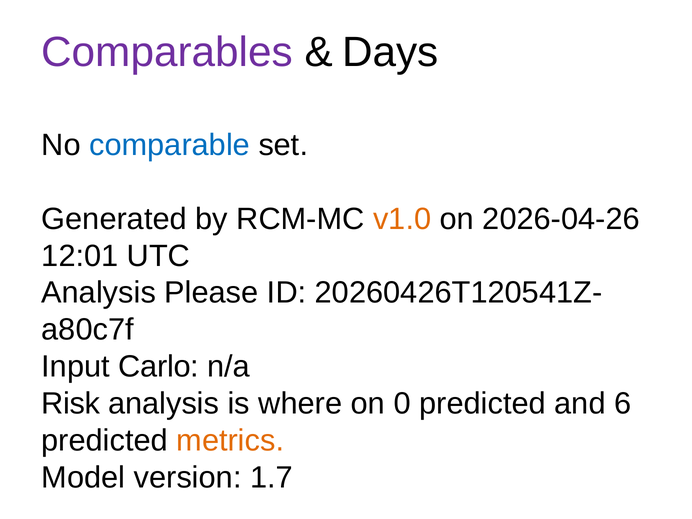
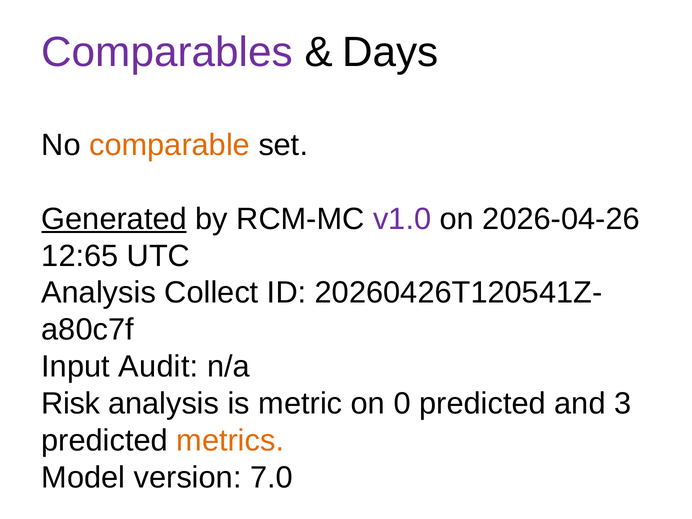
comparable colour: blue -> orange (170, 145)
Generated underline: none -> present (114, 219)
v1.0 colour: orange -> purple (402, 219)
12:01: 12:01 -> 12:65 (80, 256)
Please: Please -> Collect (211, 293)
Carlo: Carlo -> Audit (158, 367)
where: where -> metric (300, 404)
6: 6 -> 3 (623, 404)
1.7: 1.7 -> 7.0 (271, 477)
